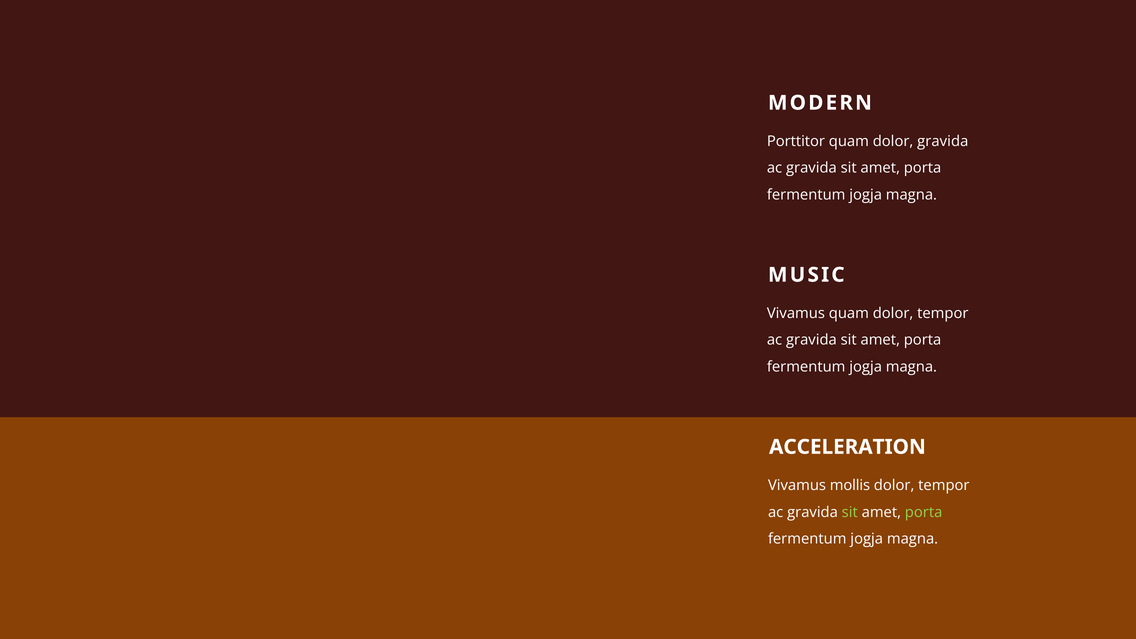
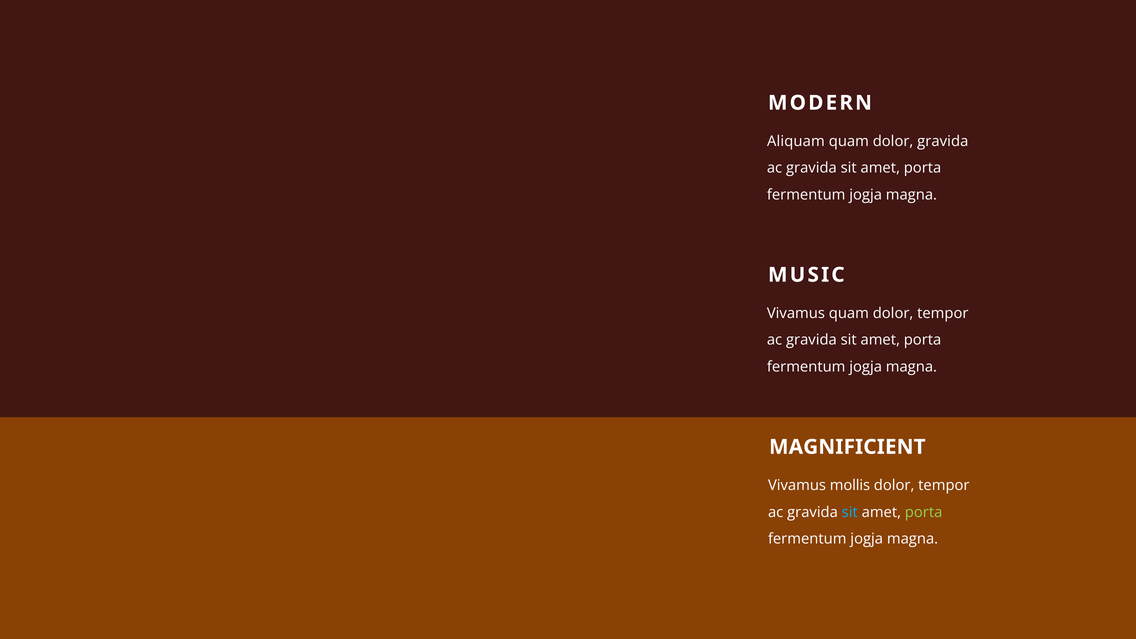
Porttitor: Porttitor -> Aliquam (796, 141)
ACCELERATION: ACCELERATION -> MAGNIFICIENT (847, 447)
sit colour: light green -> light blue (850, 512)
